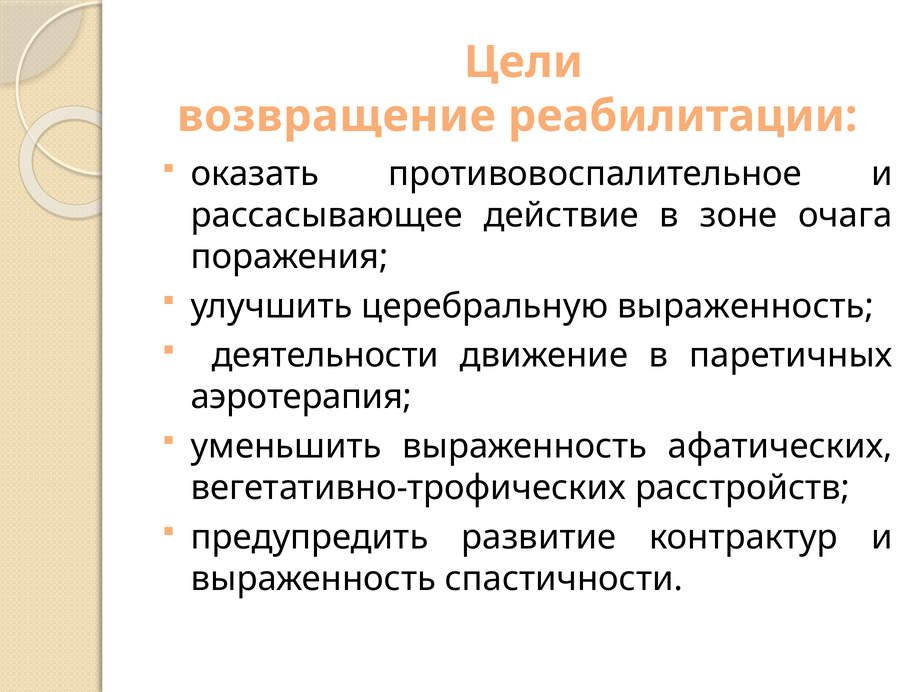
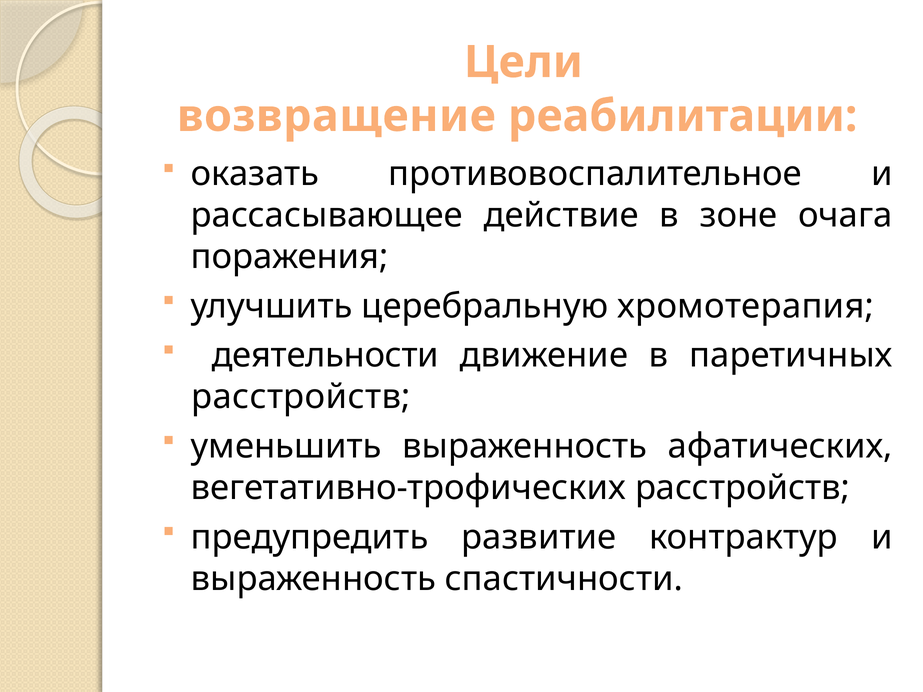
церебральную выраженность: выраженность -> хромотерапия (746, 306)
аэротерапия: аэротерапия -> расстройств (301, 397)
